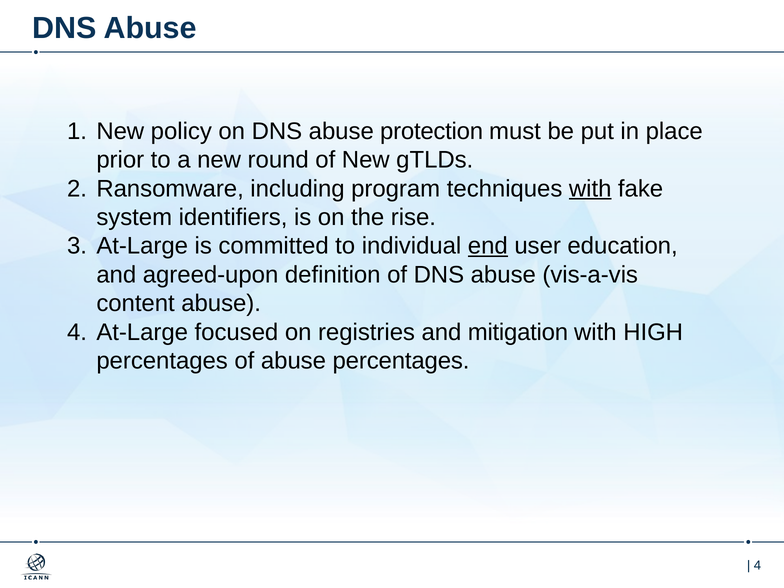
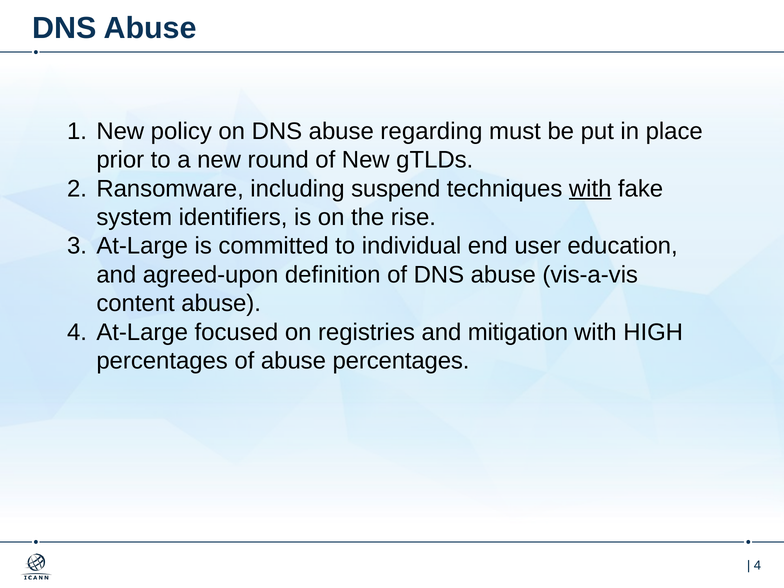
protection: protection -> regarding (431, 131)
program: program -> suspend (396, 189)
end underline: present -> none (488, 246)
